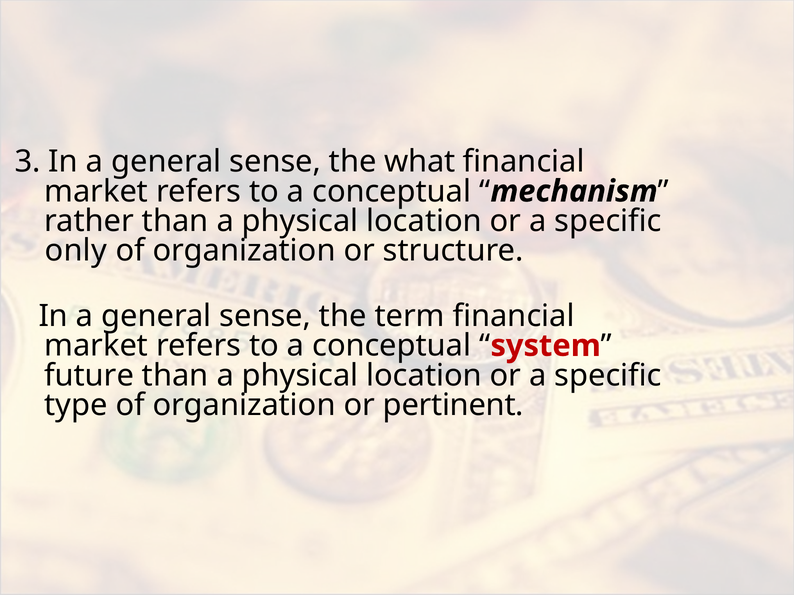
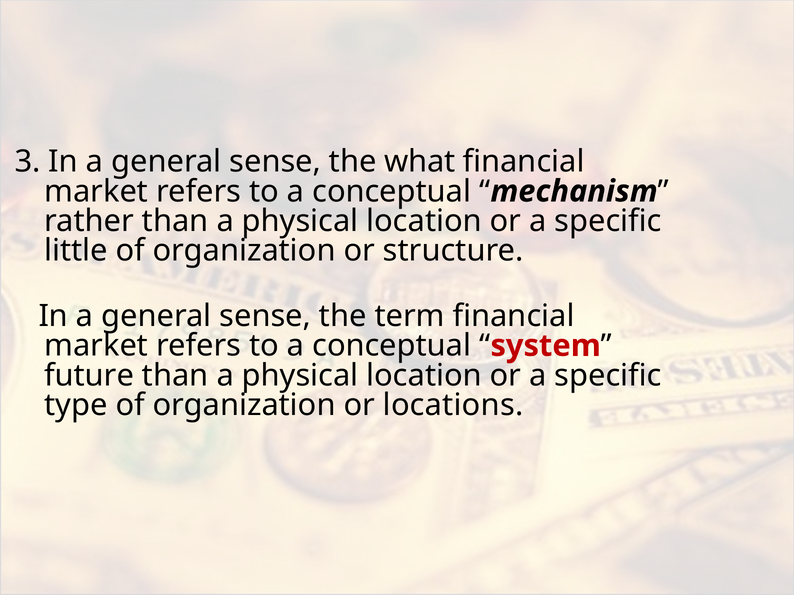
only: only -> little (76, 251)
pertinent: pertinent -> locations (453, 405)
